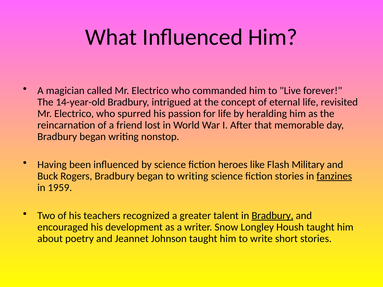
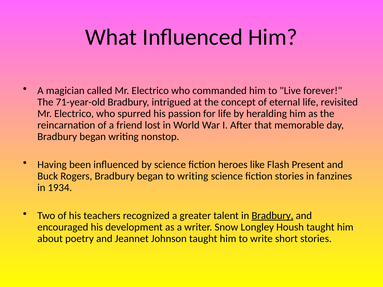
14-year-old: 14-year-old -> 71-year-old (81, 102)
Military: Military -> Present (308, 165)
fanzines underline: present -> none (334, 176)
1959: 1959 -> 1934 (60, 188)
